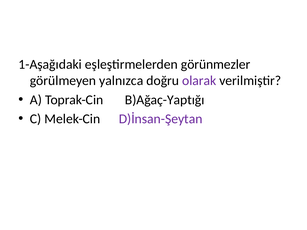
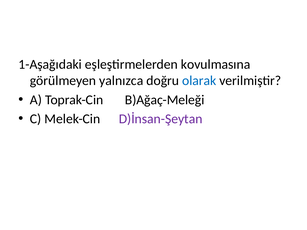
görünmezler: görünmezler -> kovulmasına (216, 64)
olarak colour: purple -> blue (199, 81)
B)Ağaç-Yaptığı: B)Ağaç-Yaptığı -> B)Ağaç-Meleği (165, 100)
